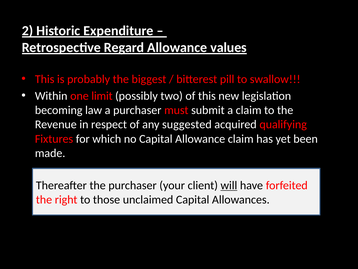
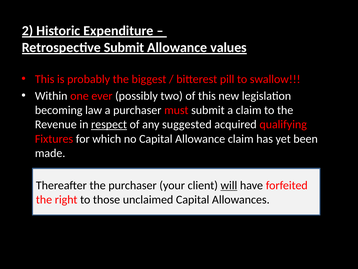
Retrospective Regard: Regard -> Submit (124, 48)
limit: limit -> ever (102, 96)
respect underline: none -> present (109, 124)
